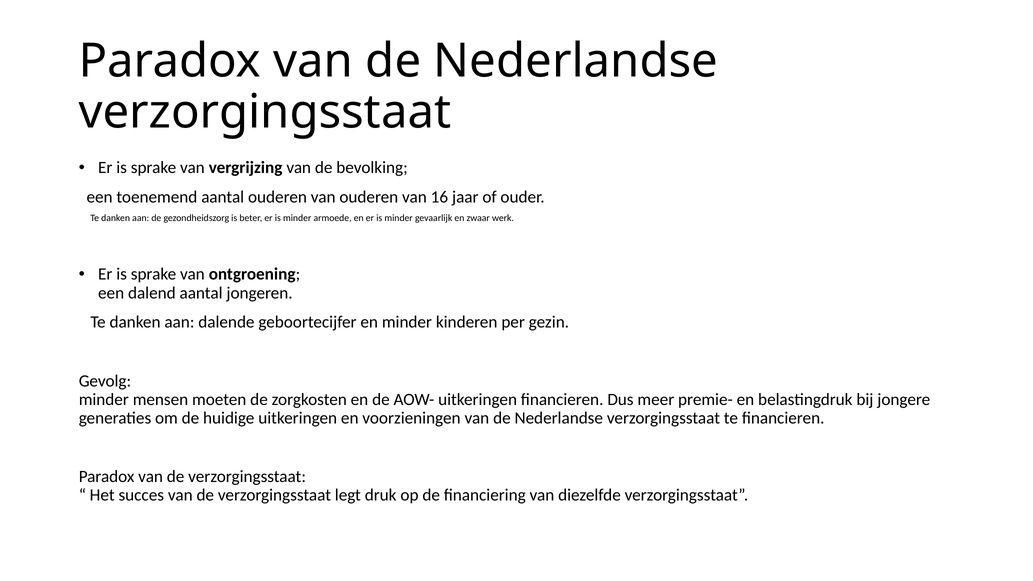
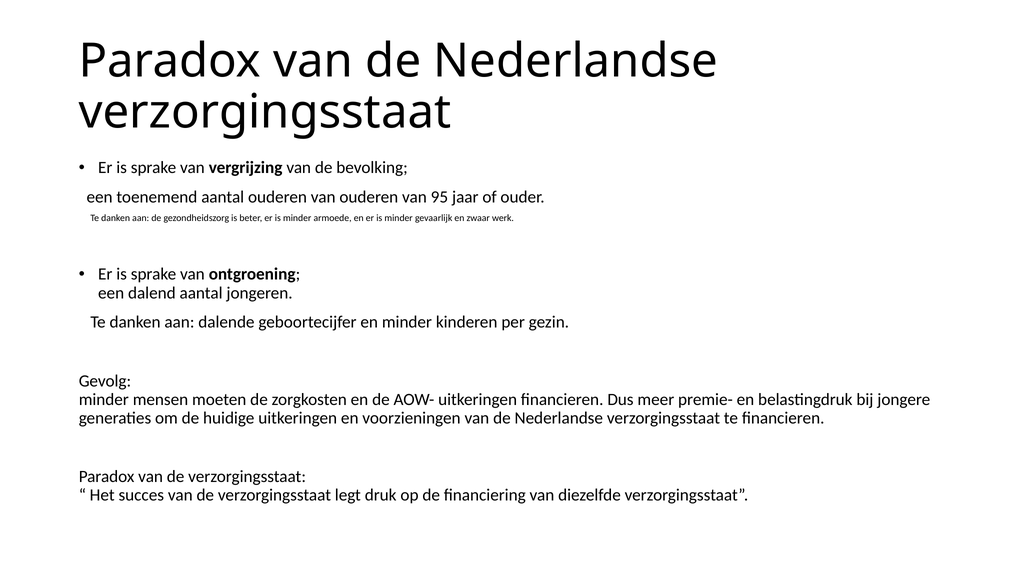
16: 16 -> 95 (439, 197)
